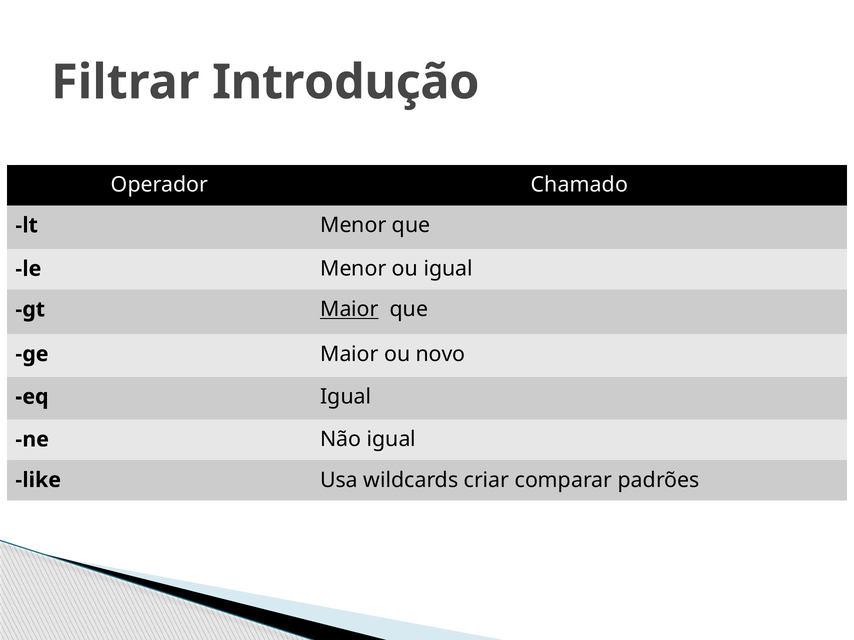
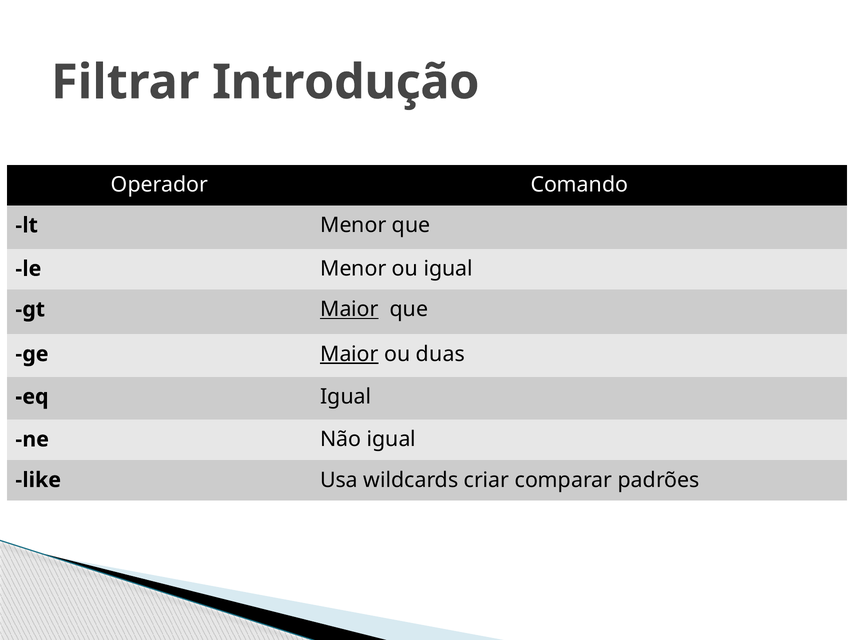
Chamado: Chamado -> Comando (579, 185)
Maior underline: none -> present (349, 354)
novo: novo -> duas (440, 354)
